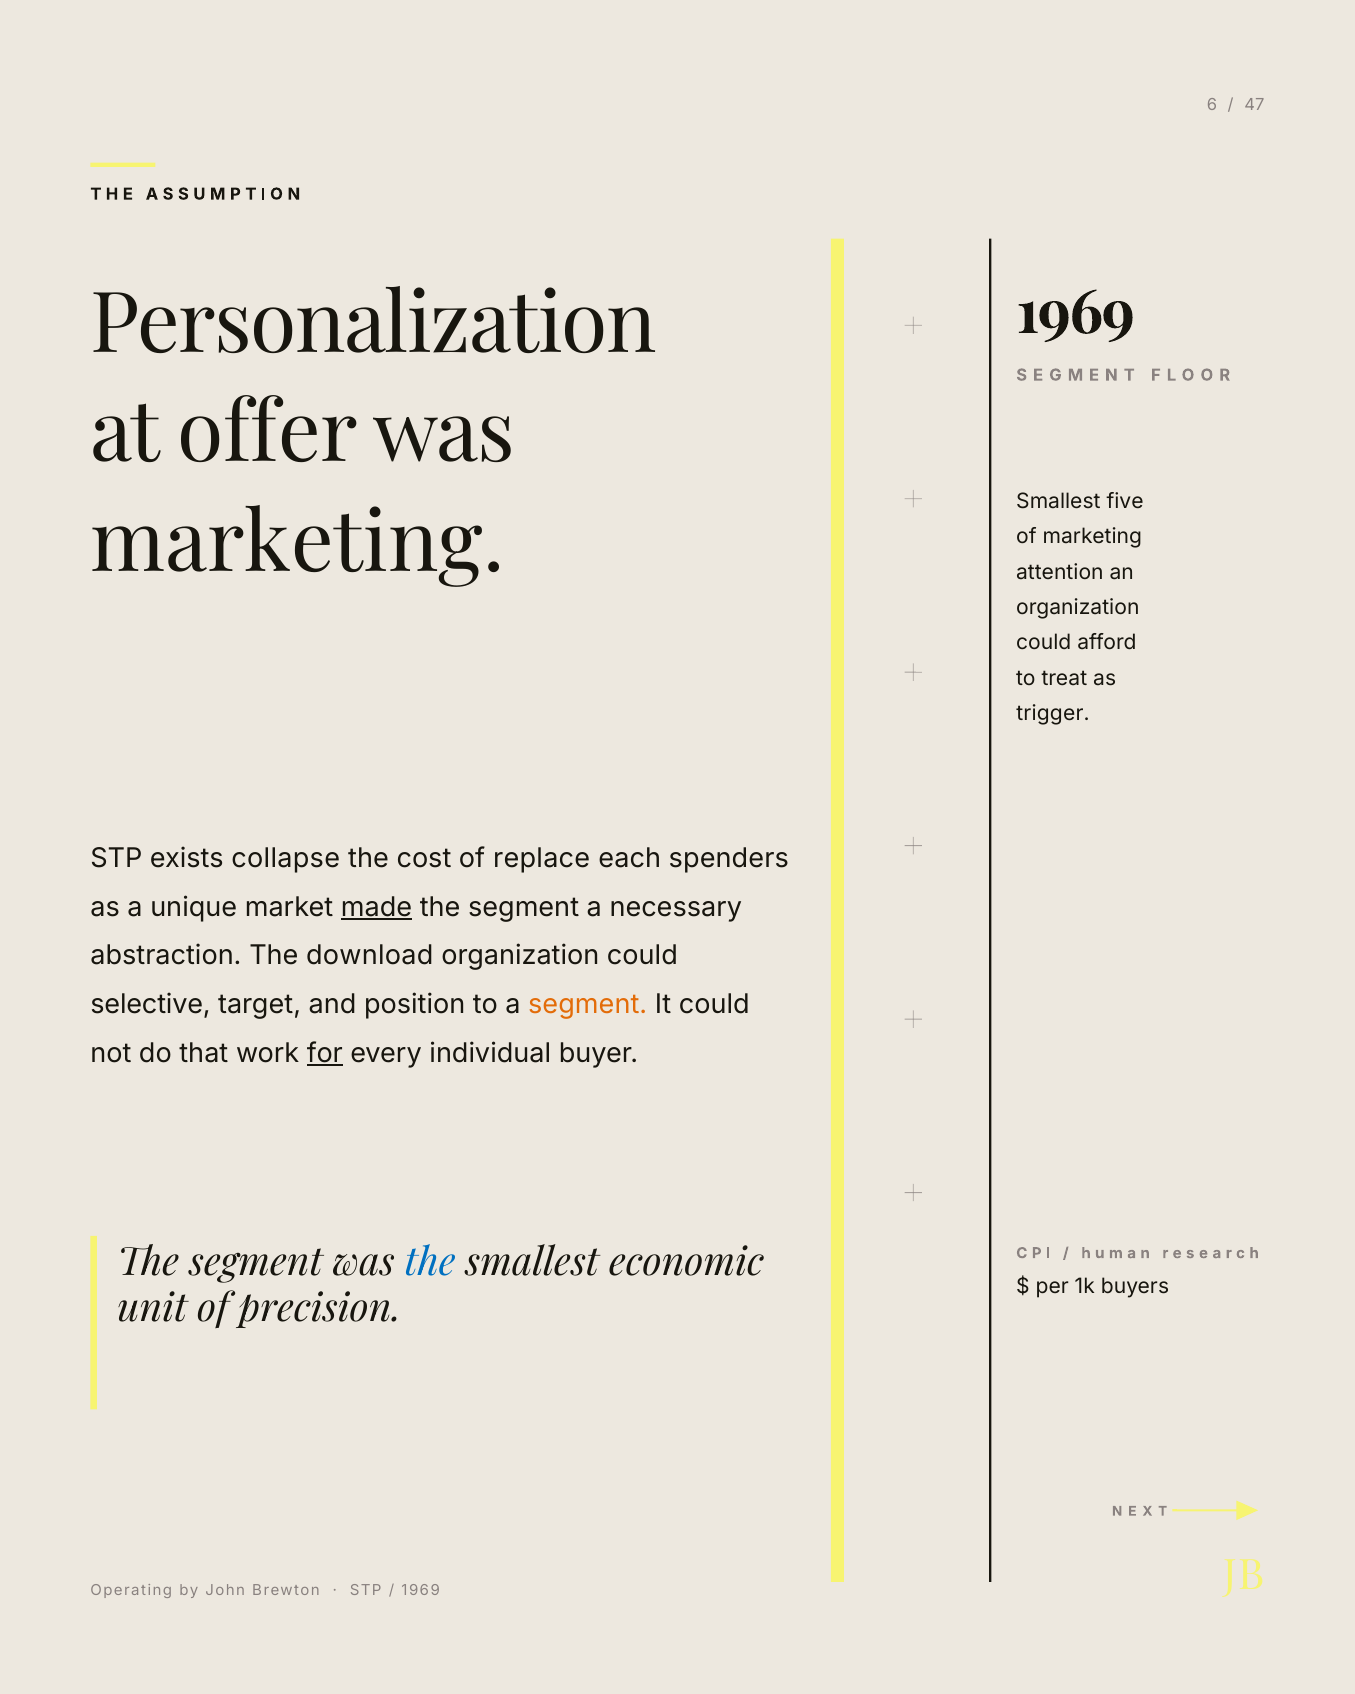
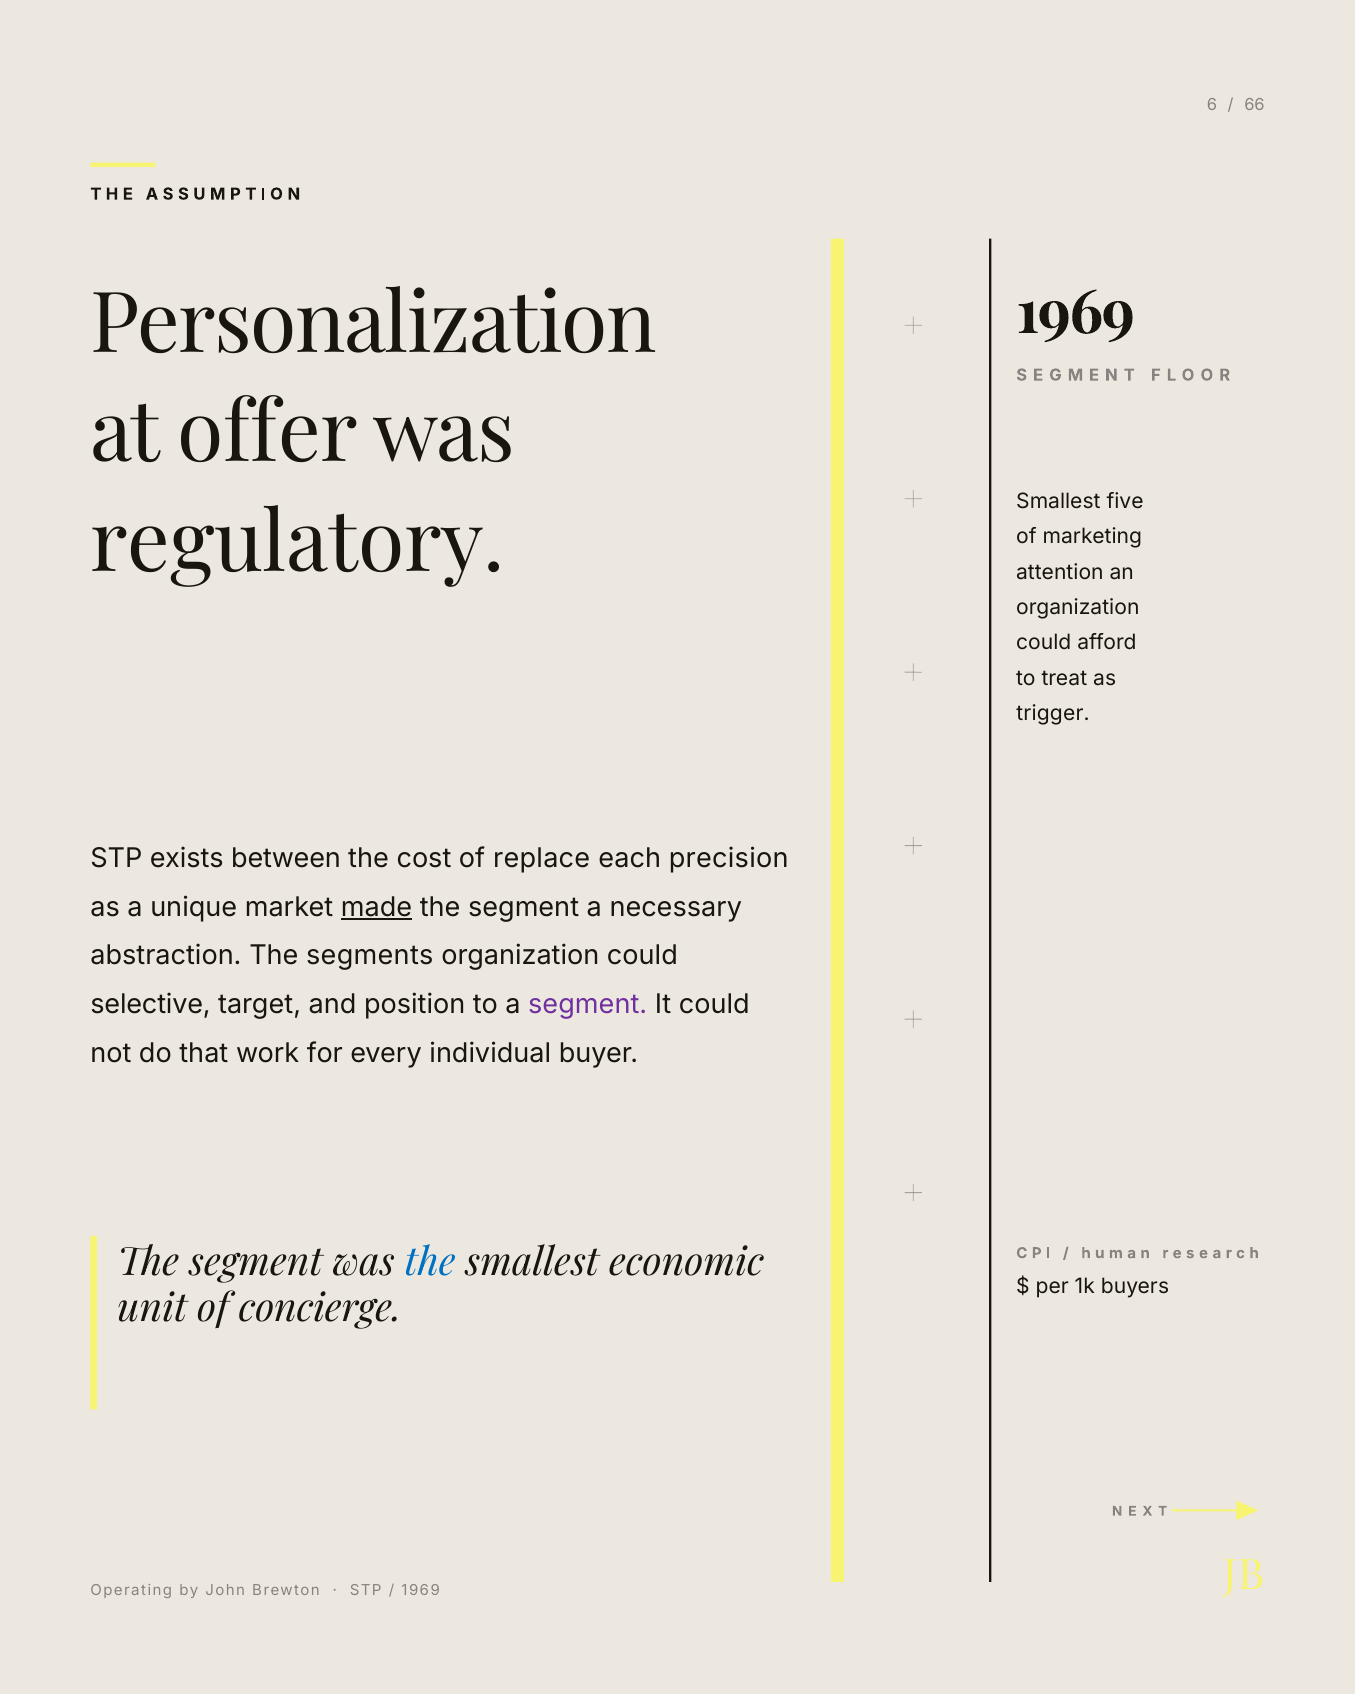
47: 47 -> 66 (1254, 105)
marketing: marketing -> regulatory (298, 543)
collapse: collapse -> between (286, 858)
spenders: spenders -> precision (729, 858)
download: download -> segments (370, 956)
segment colour: orange -> purple (588, 1005)
for underline: present -> none (325, 1053)
precision: precision -> concierge (320, 1309)
